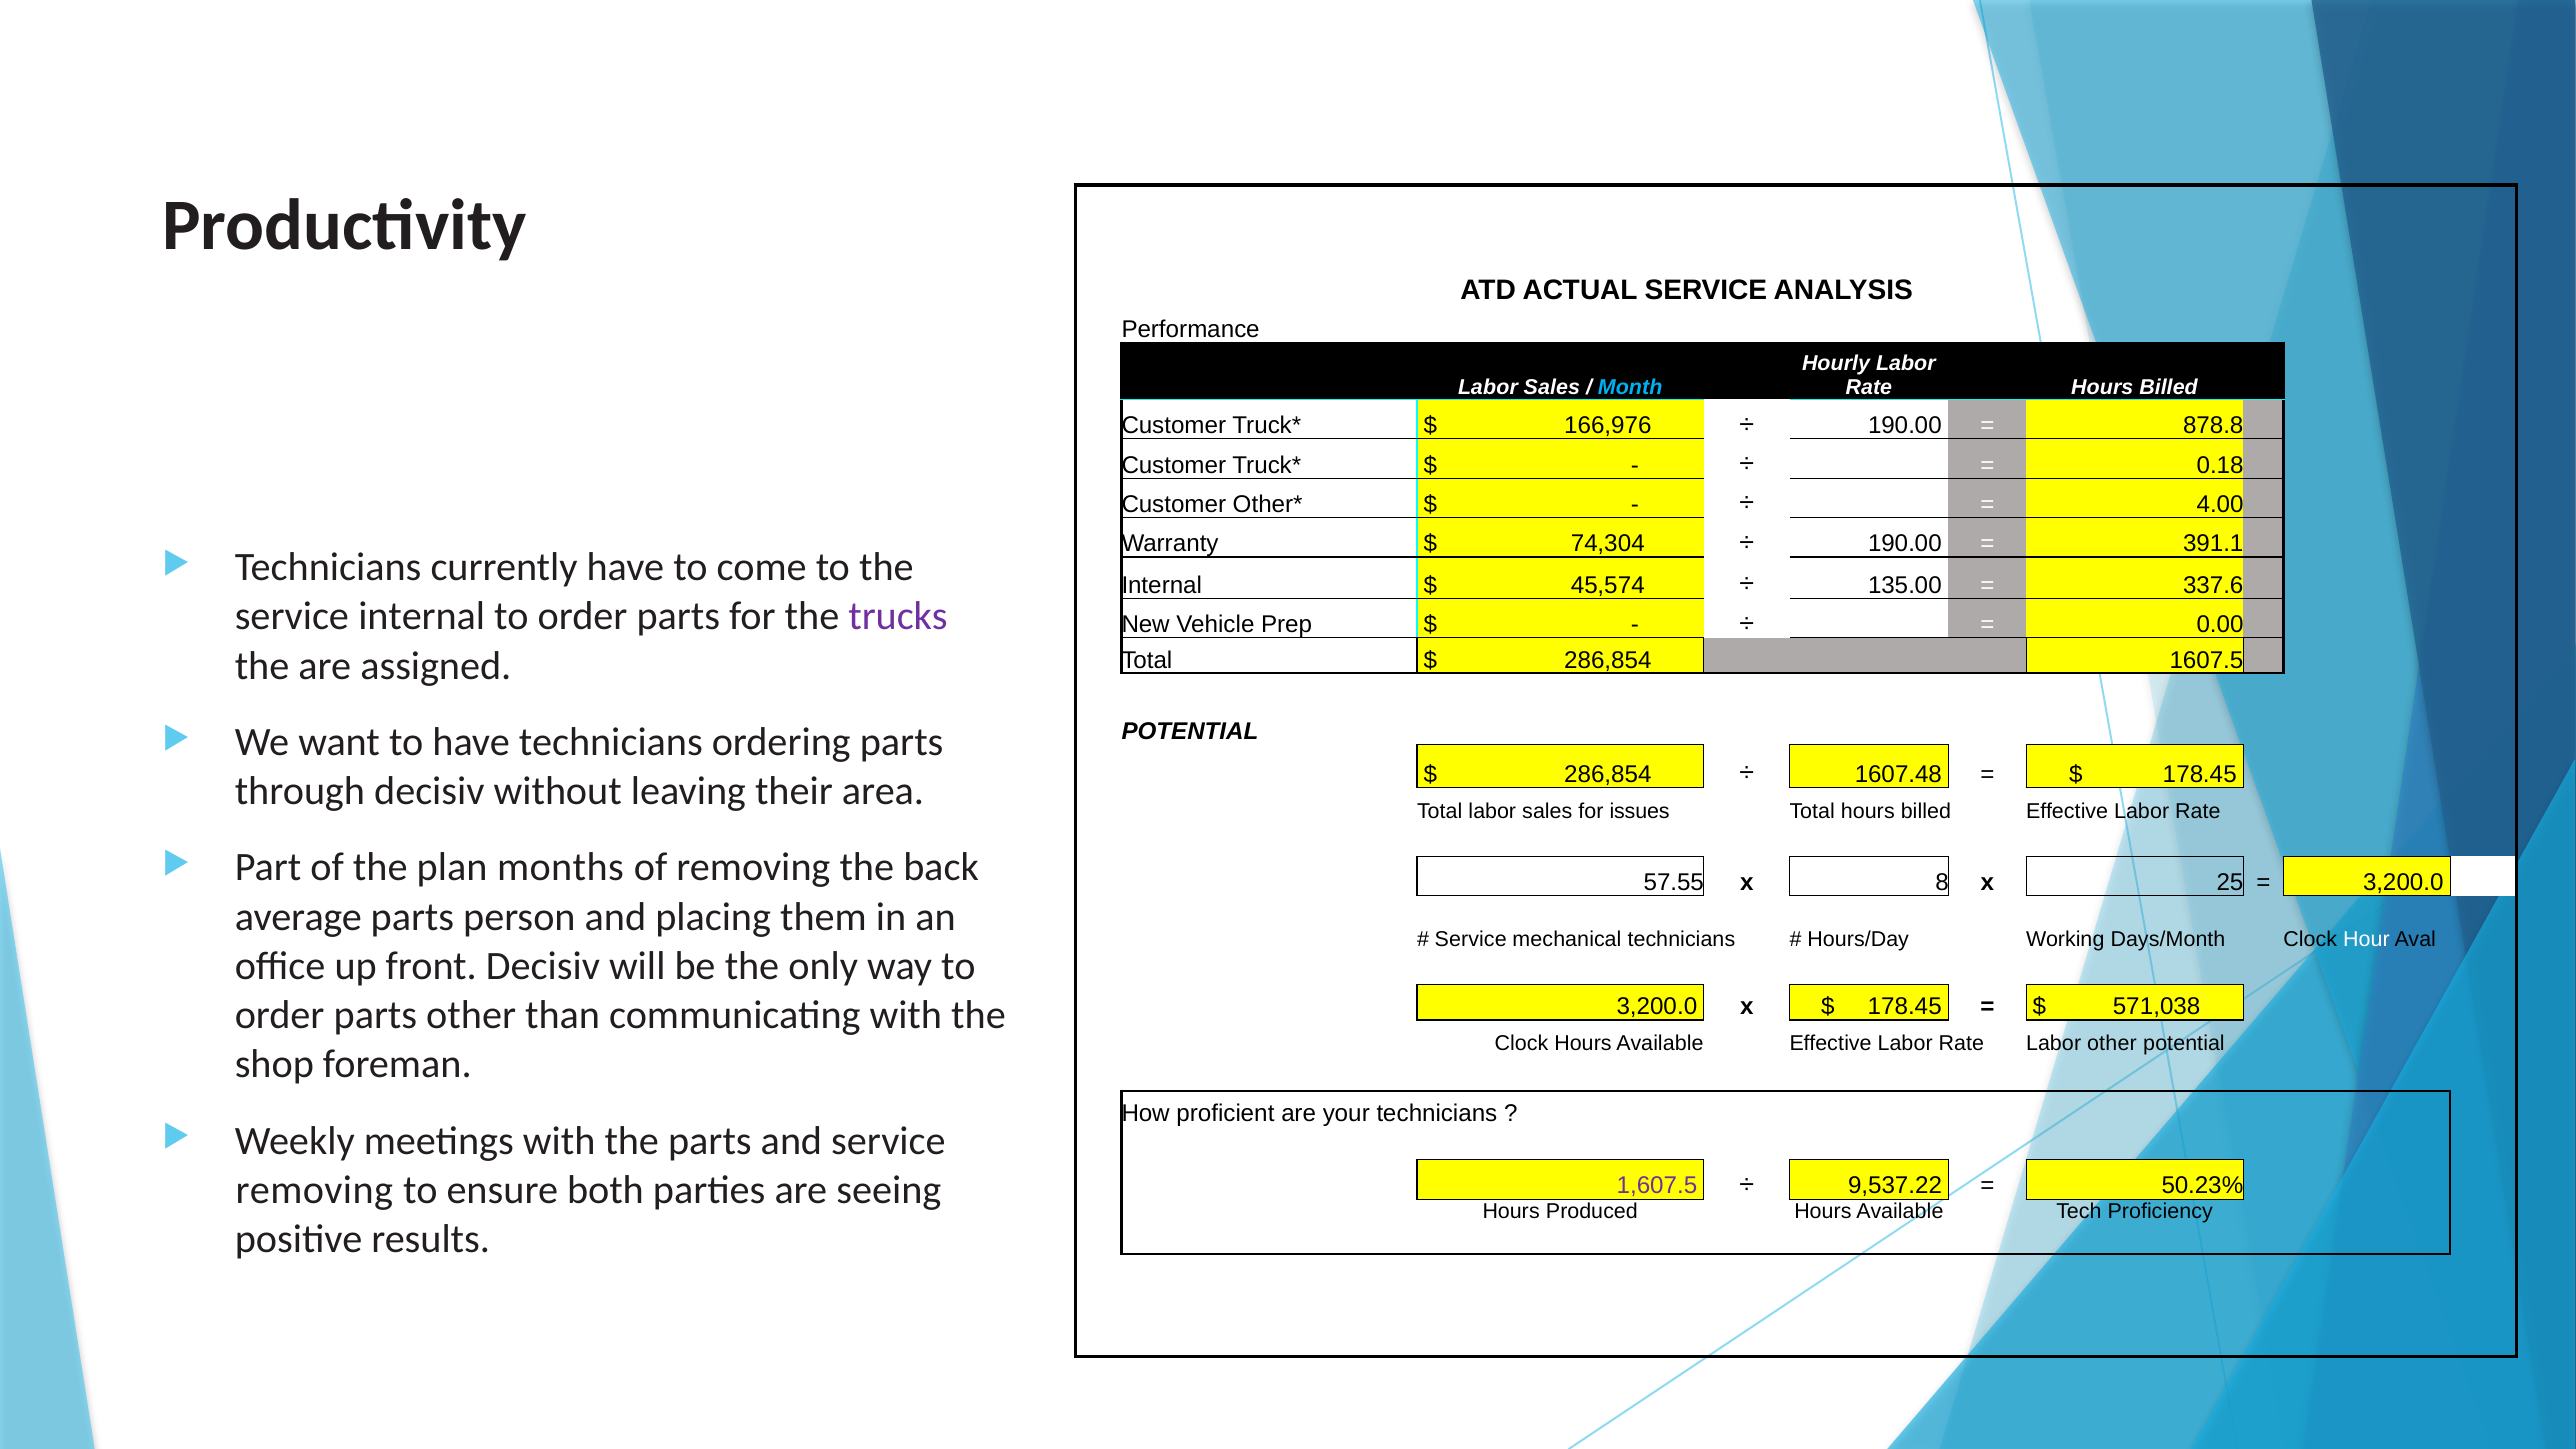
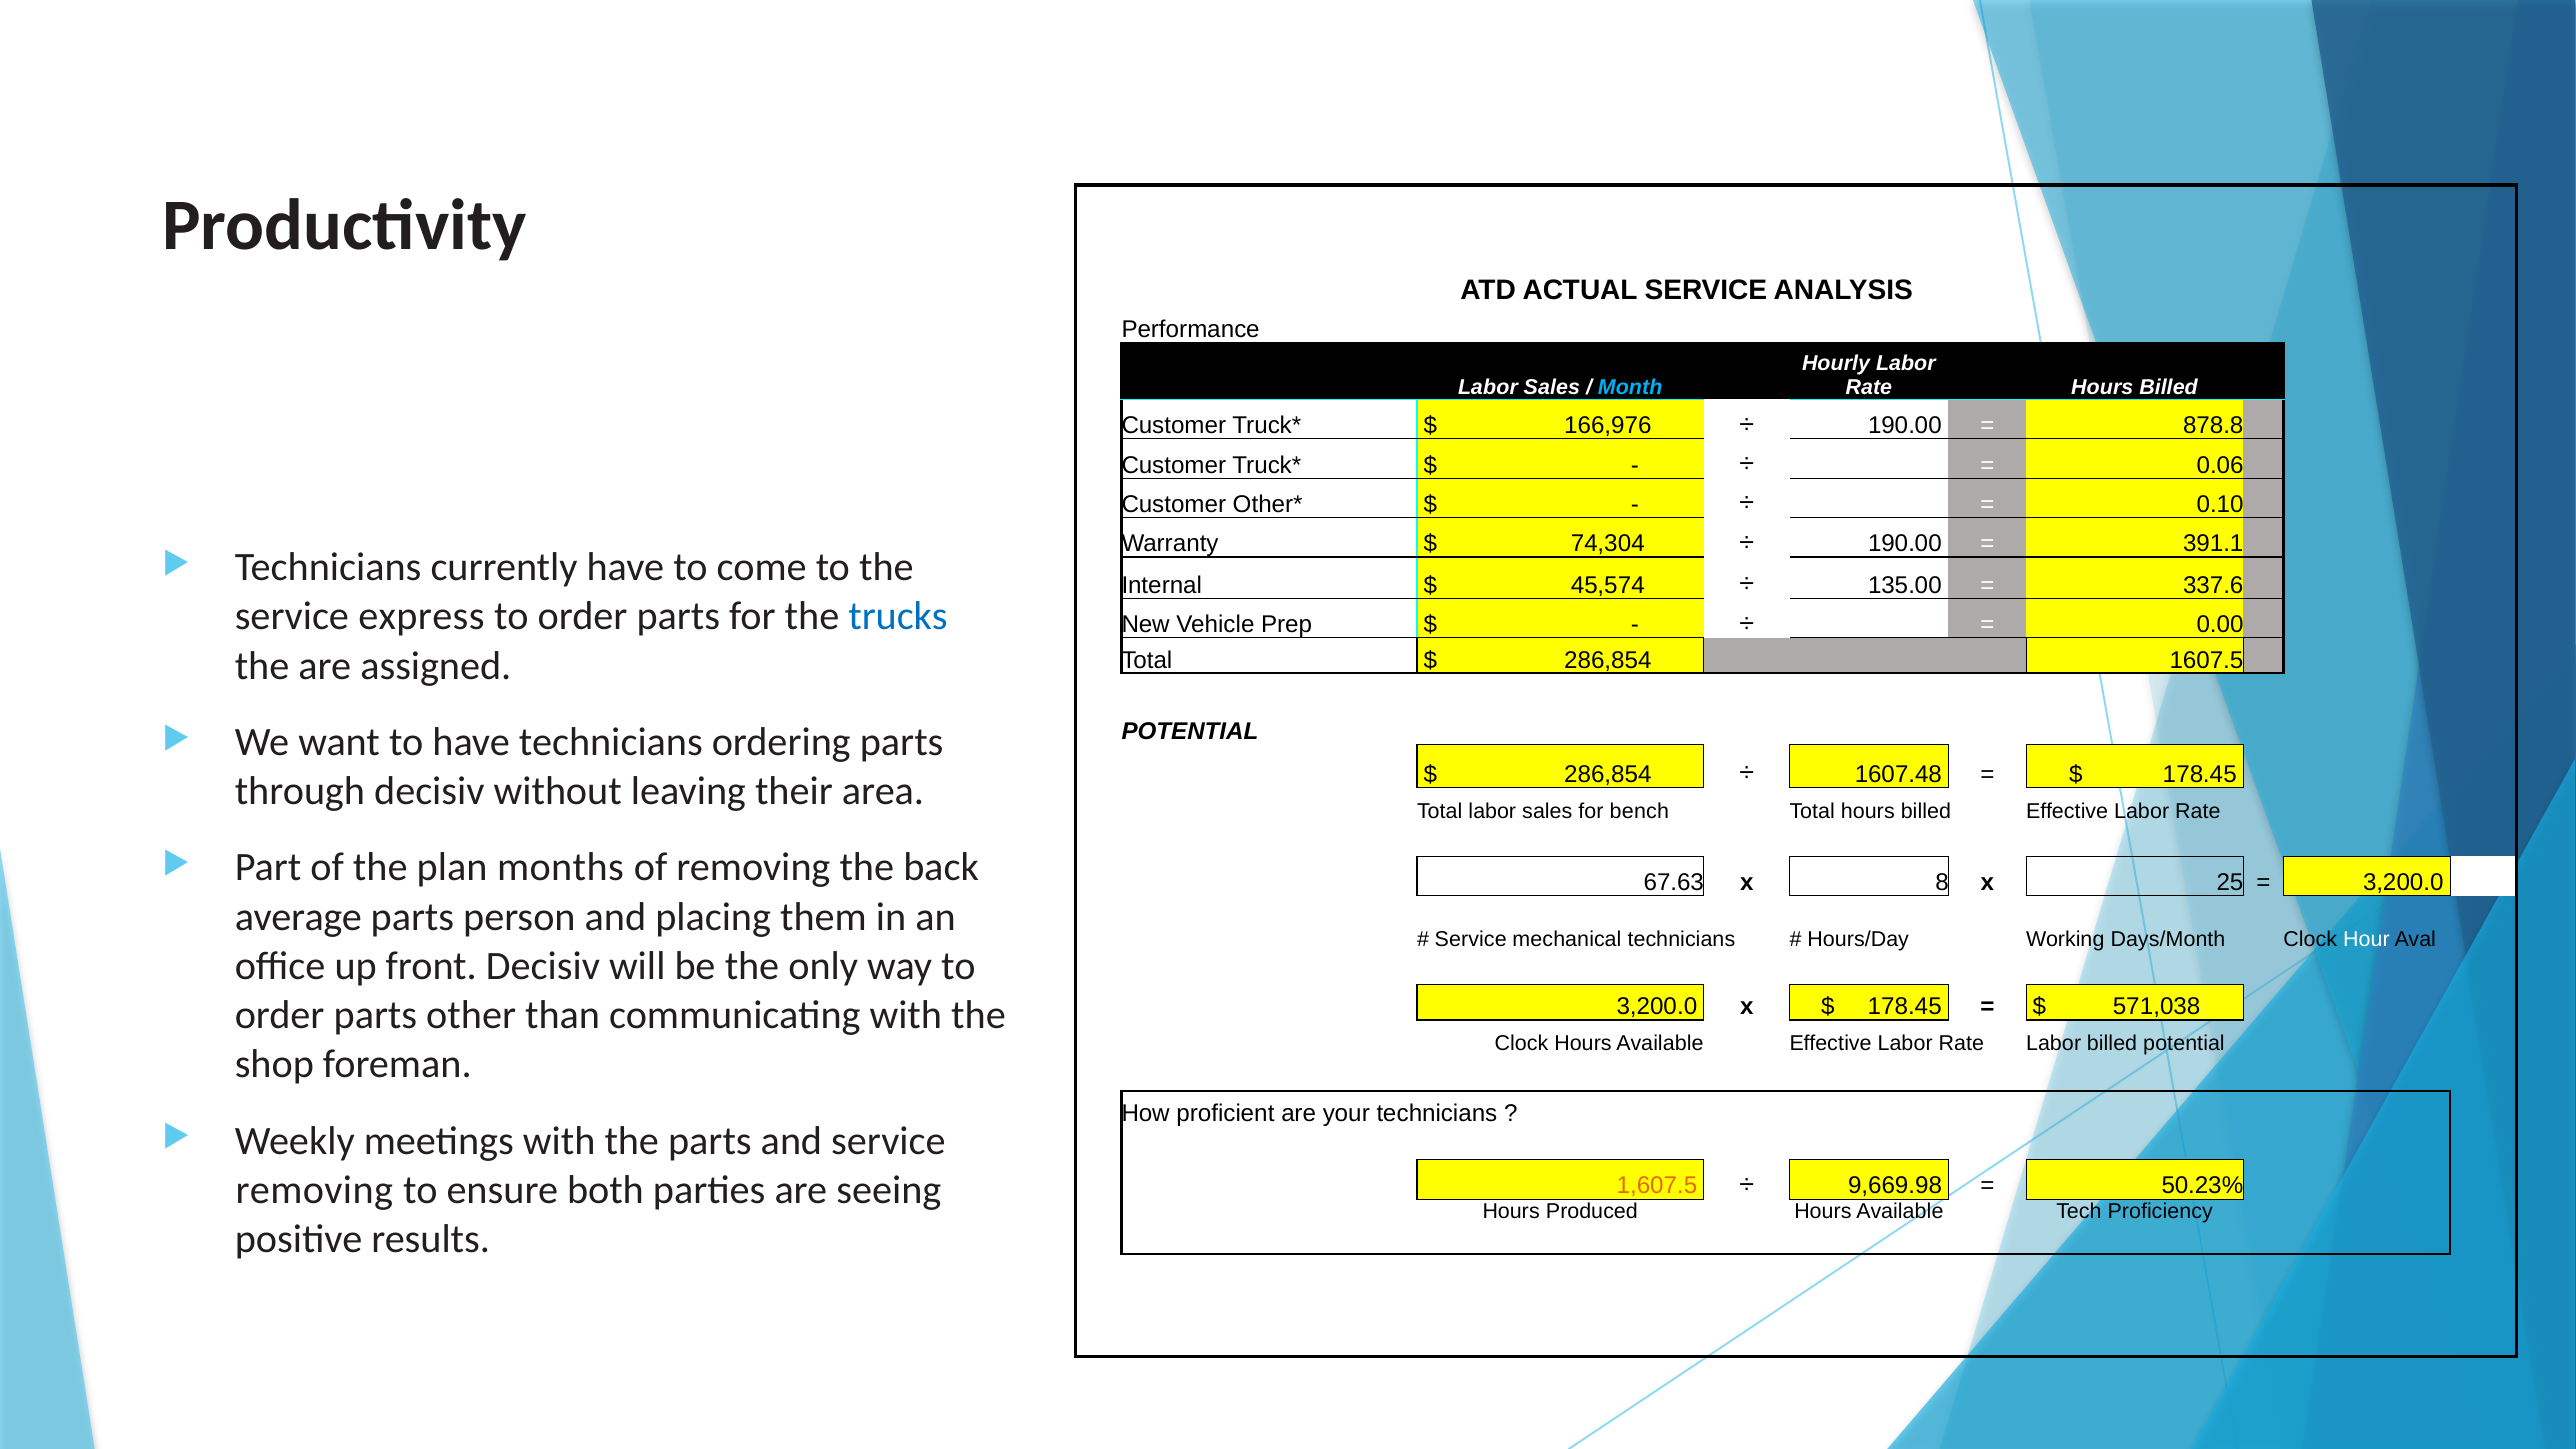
0.18: 0.18 -> 0.06 (2220, 465)
4.00: 4.00 -> 0.10 (2220, 505)
service internal: internal -> express (421, 617)
trucks colour: purple -> blue (898, 617)
issues: issues -> bench (1639, 811)
57.55: 57.55 -> 67.63 (1674, 883)
Labor other: other -> billed (2112, 1044)
1,607.5 colour: purple -> orange (1657, 1186)
9,537.22: 9,537.22 -> 9,669.98 (1895, 1186)
